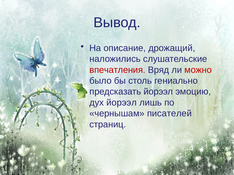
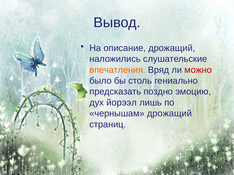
впечатления colour: red -> orange (117, 70)
предсказать йорээл: йорээл -> поздно (158, 92)
чернышам писателей: писателей -> дрожащий (169, 114)
